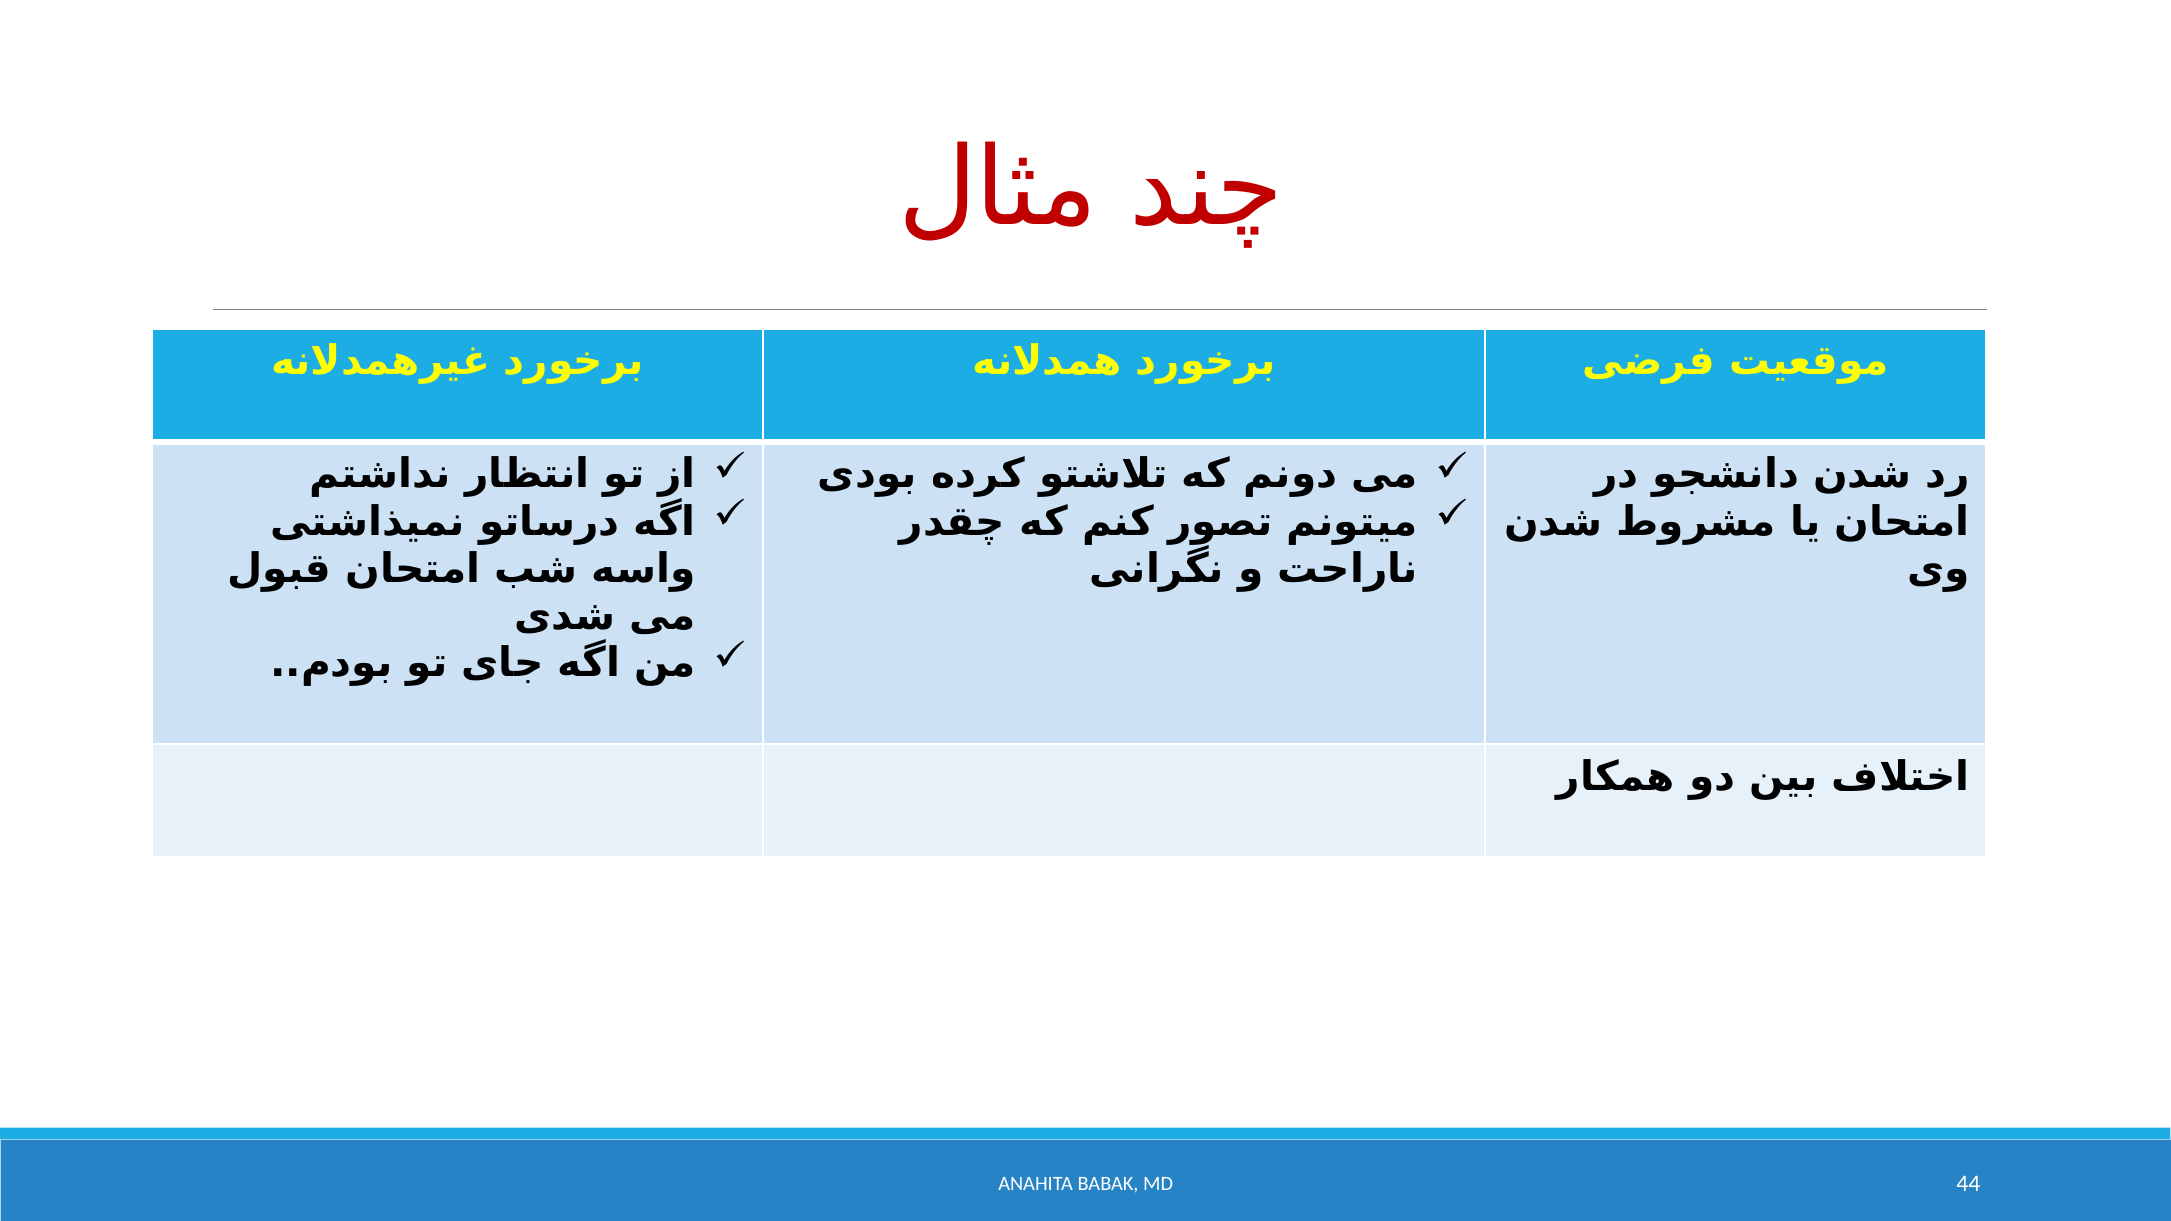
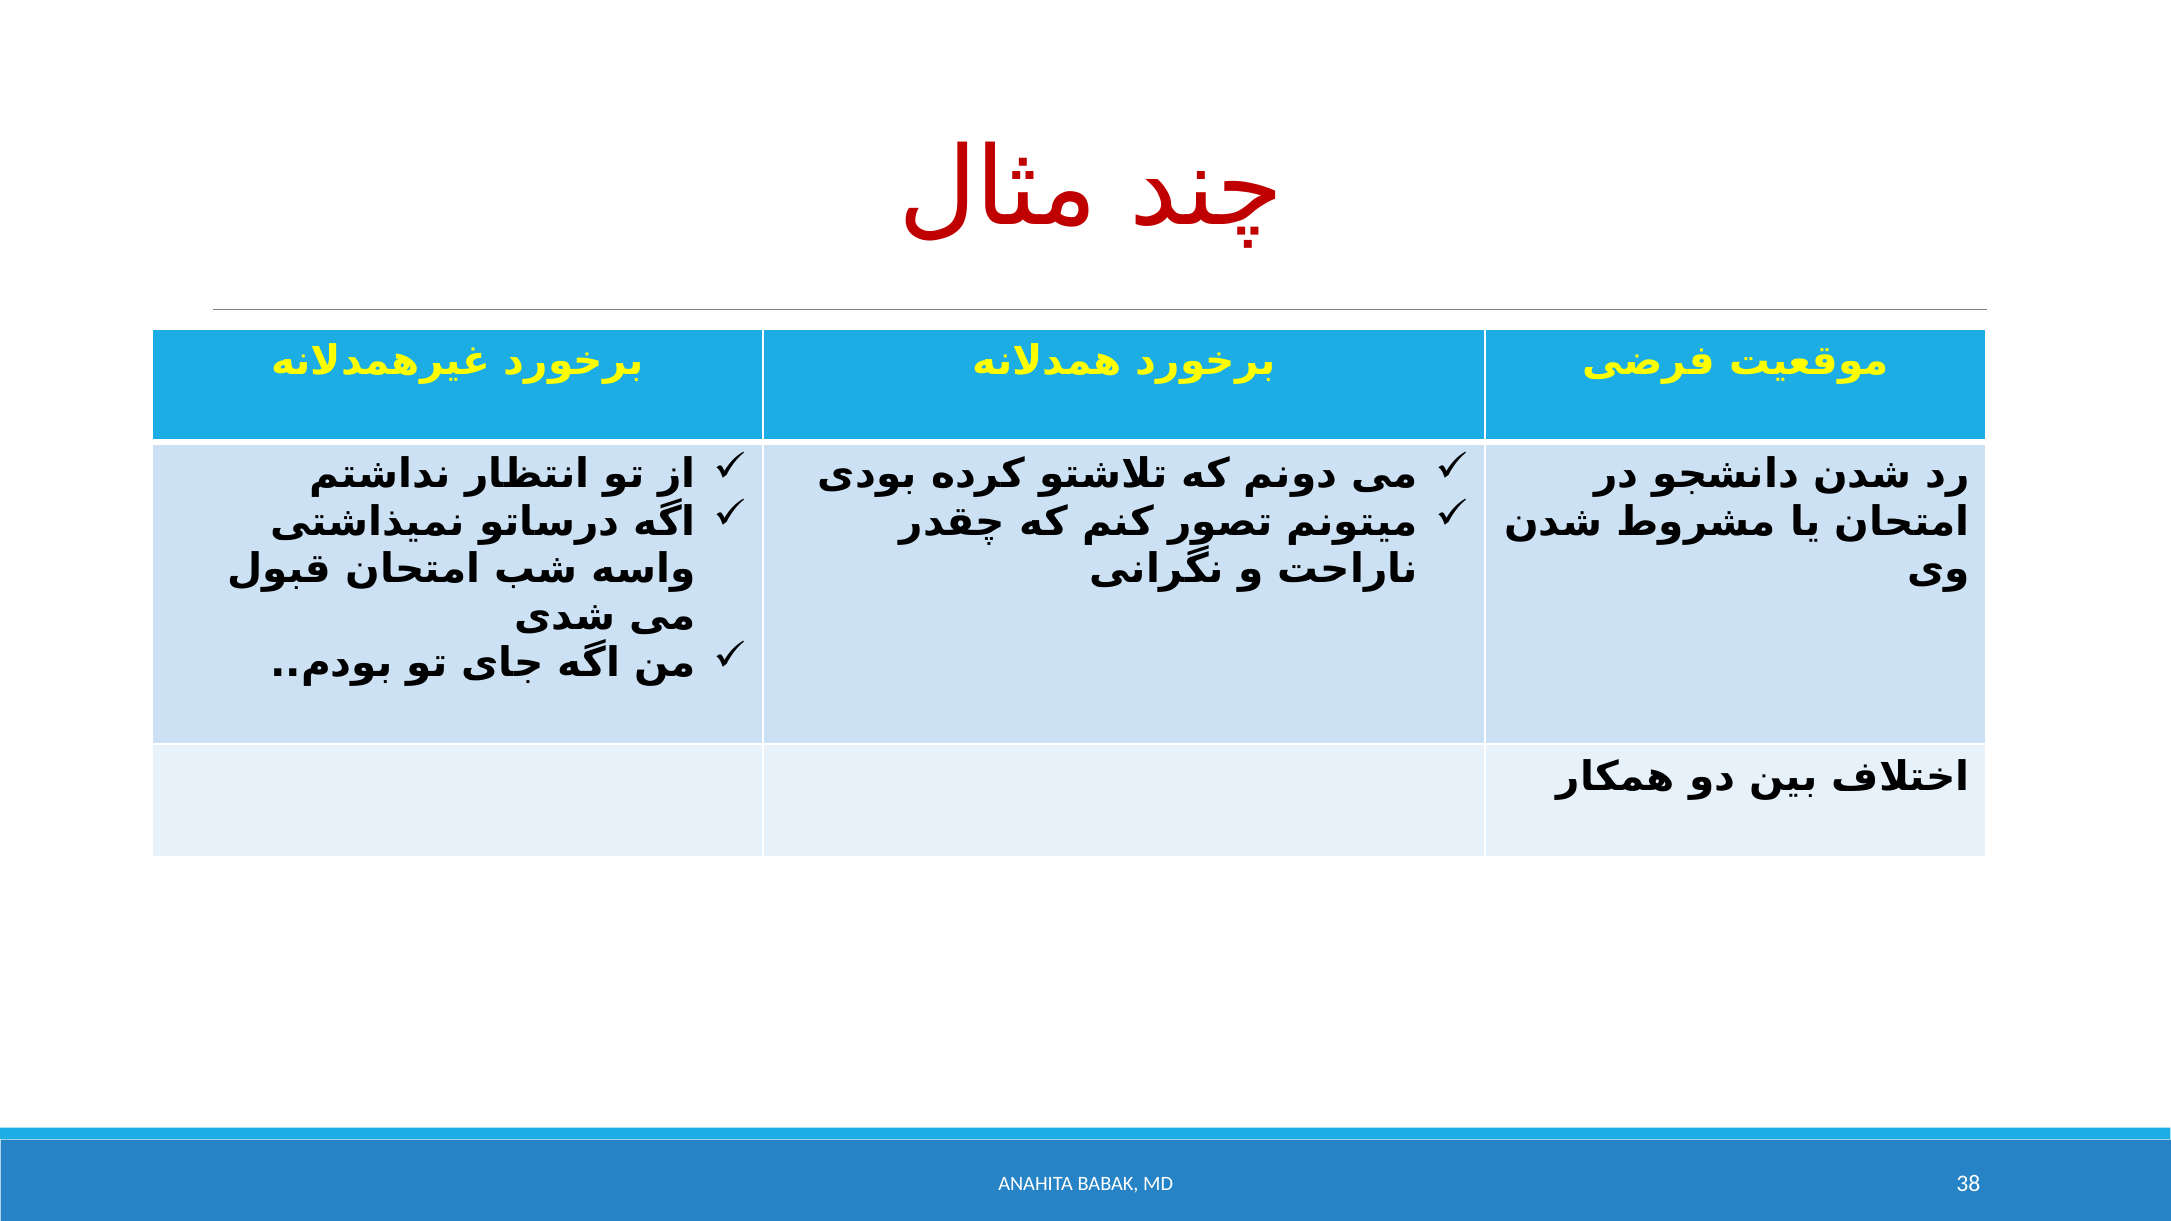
44: 44 -> 38 (1968, 1184)
